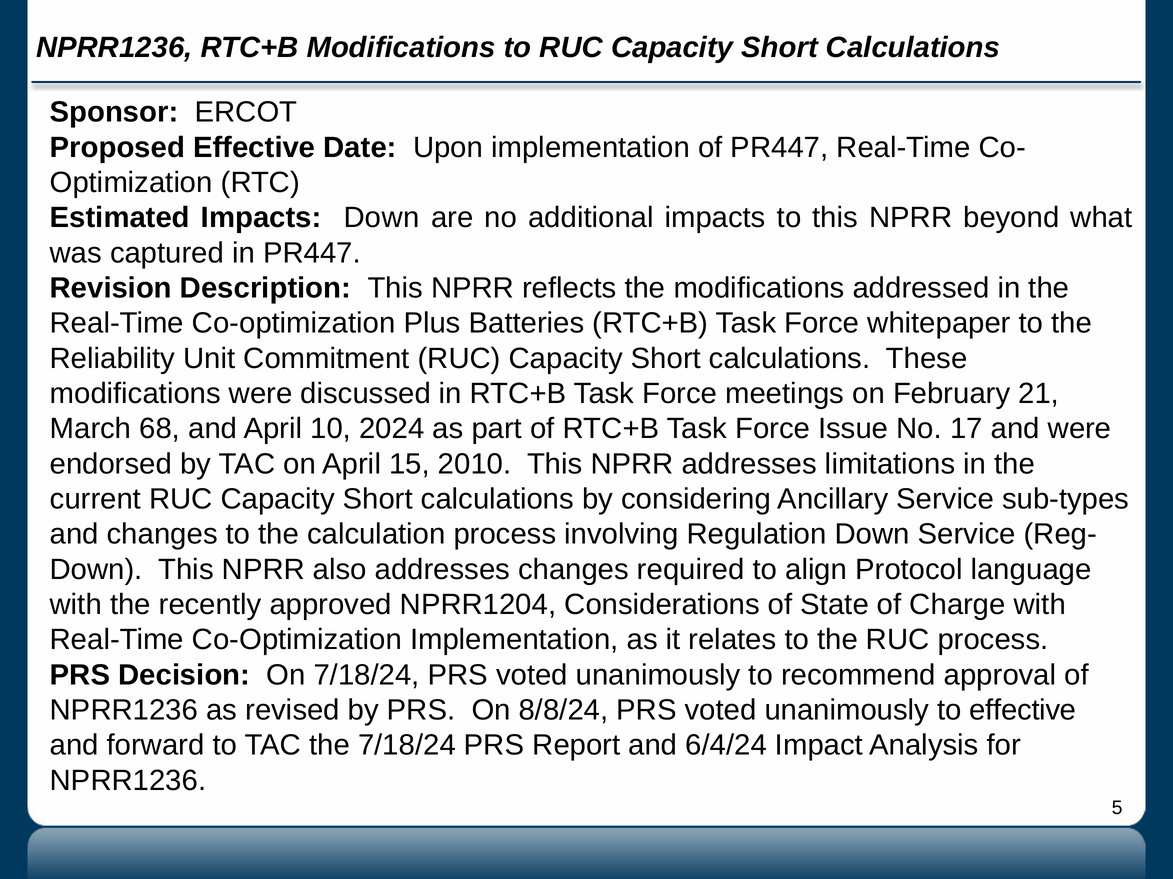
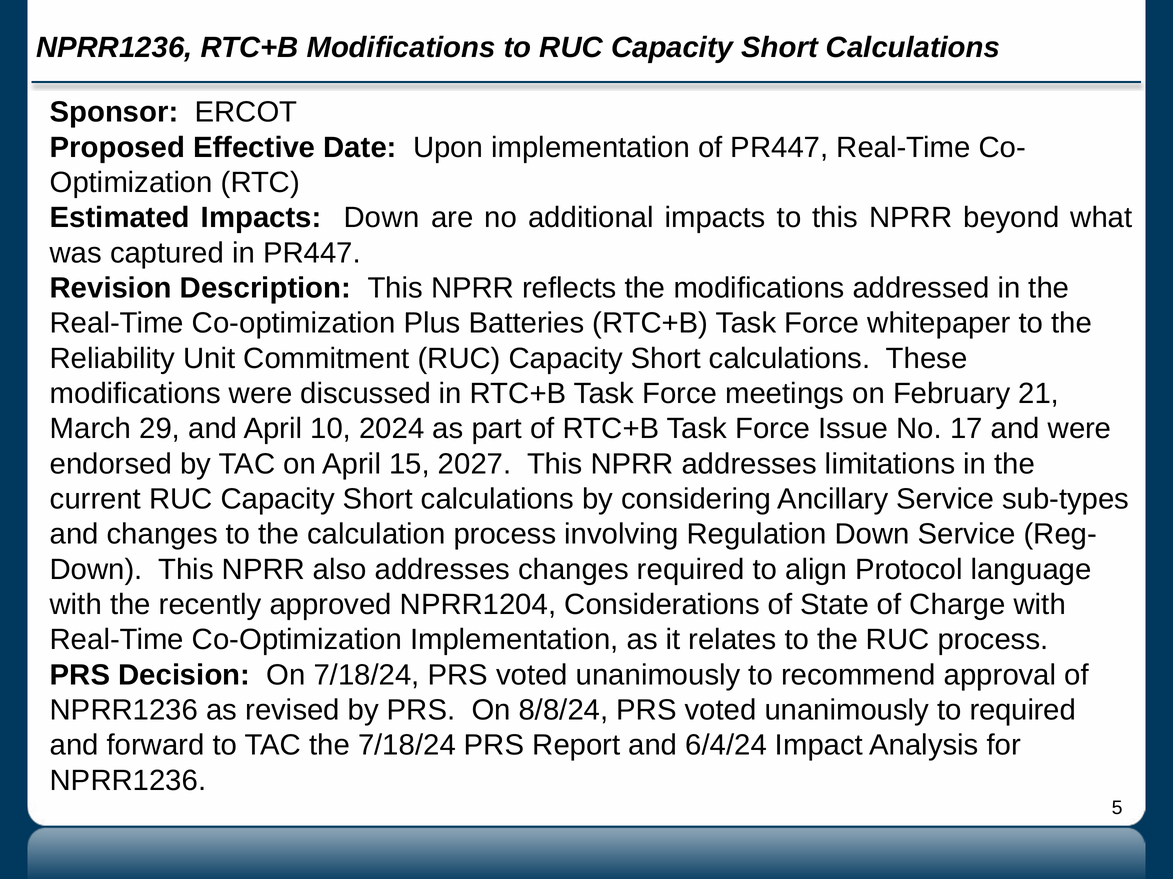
68: 68 -> 29 (160, 429)
2010: 2010 -> 2027 (475, 464)
to effective: effective -> required (1023, 711)
